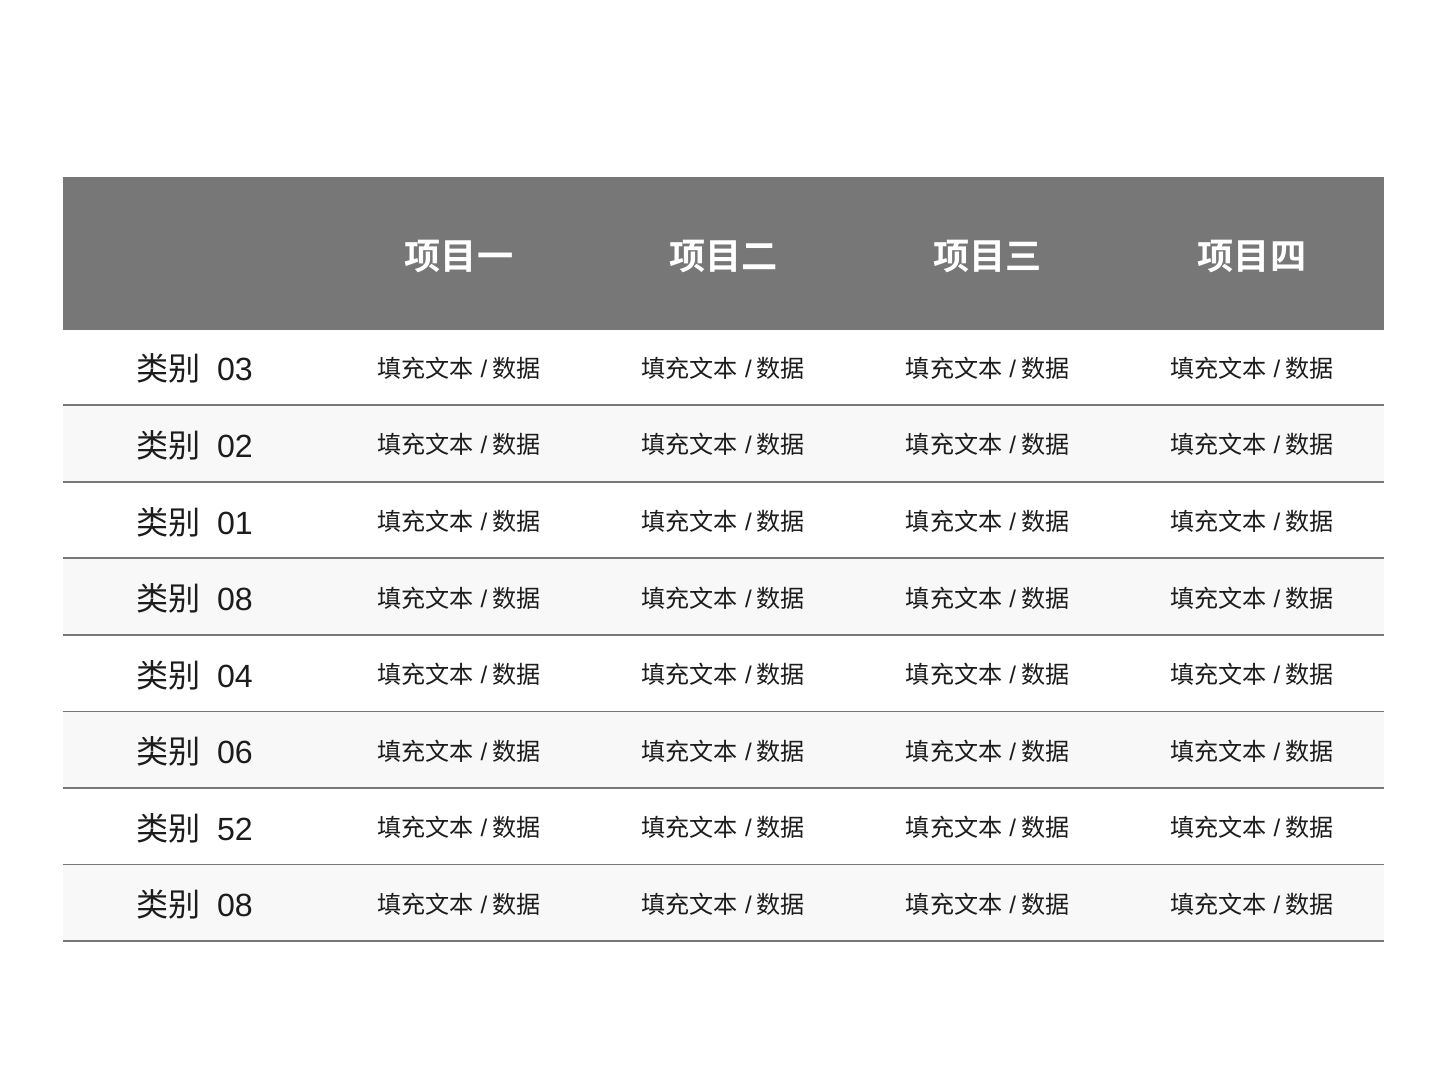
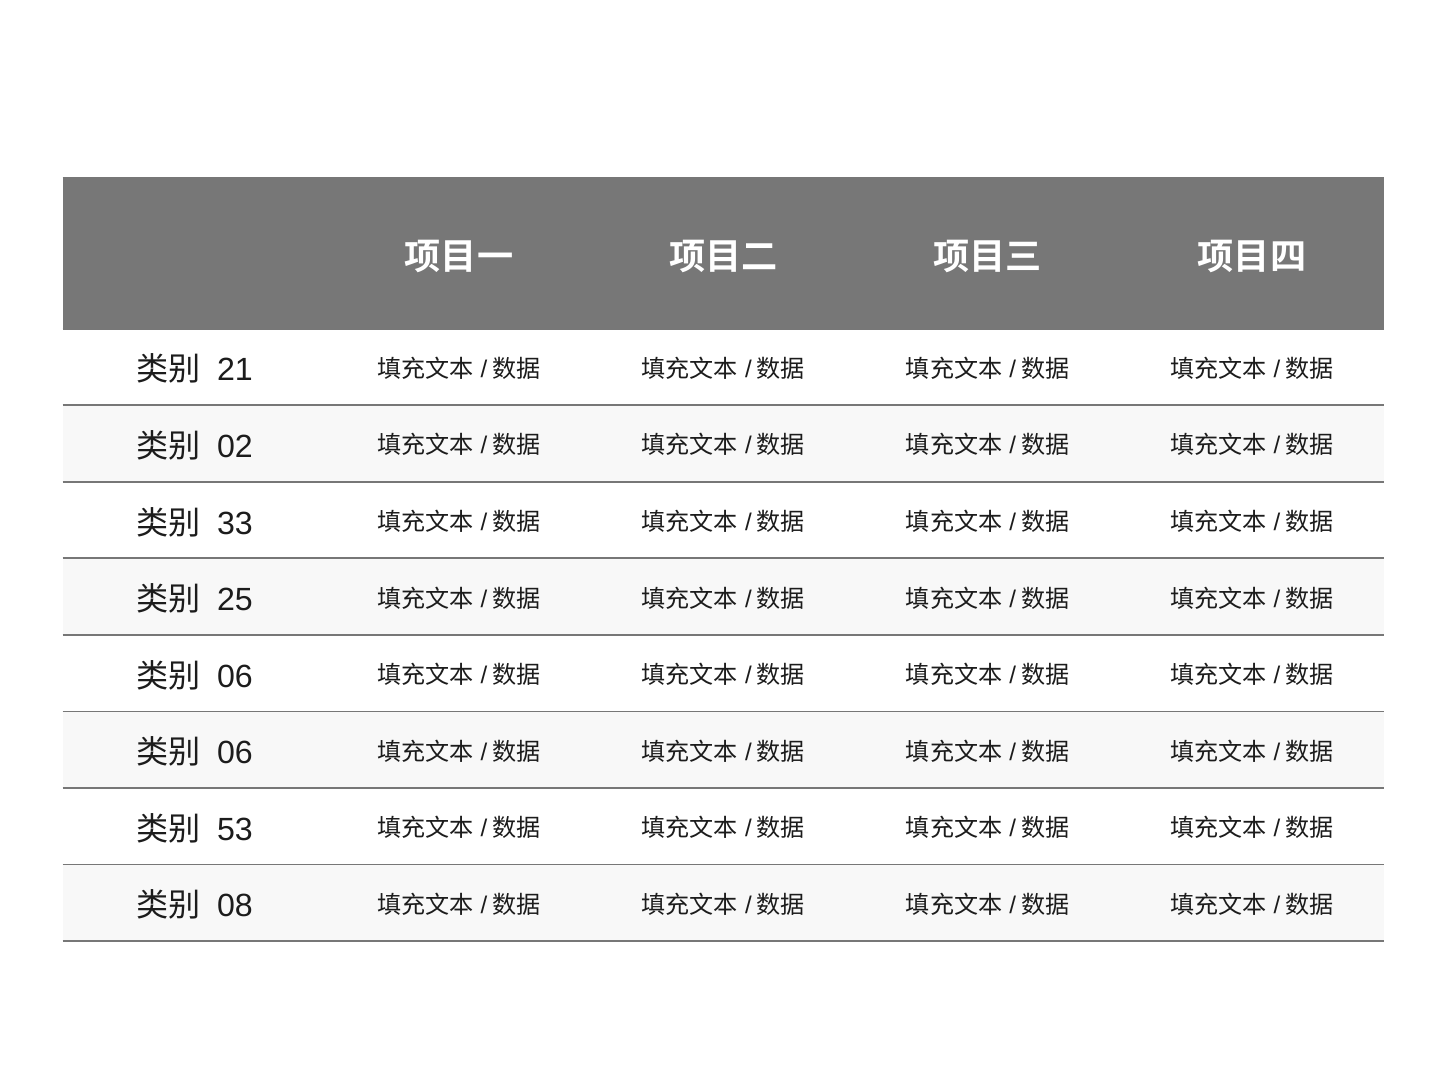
03: 03 -> 21 (235, 370)
01: 01 -> 33 (235, 524)
08: 08 -> 25 (235, 600)
04: 04 -> 06 (235, 677)
52: 52 -> 53 (235, 830)
